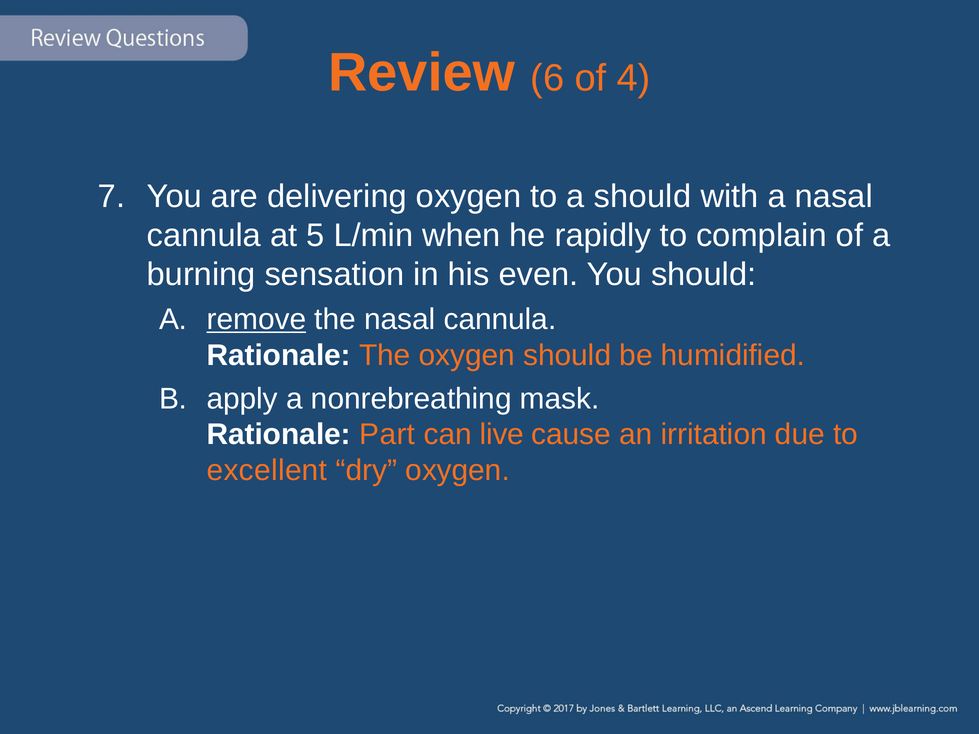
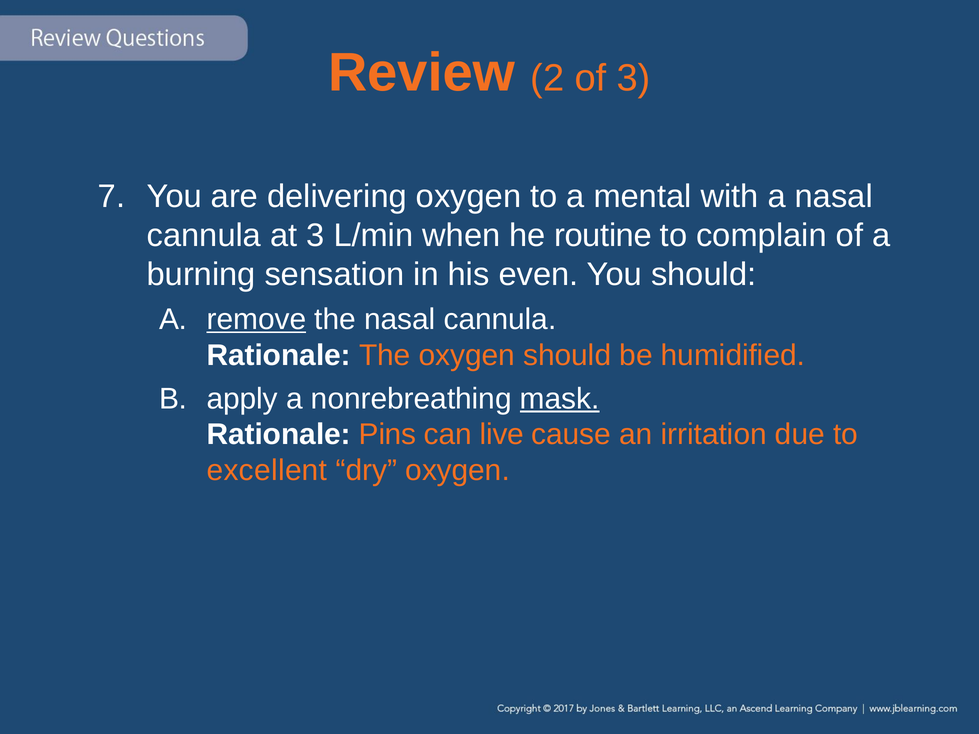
6: 6 -> 2 (547, 78)
of 4: 4 -> 3 (634, 78)
a should: should -> mental (642, 196)
at 5: 5 -> 3 (315, 236)
rapidly: rapidly -> routine (603, 236)
mask underline: none -> present (560, 399)
Part: Part -> Pins (388, 435)
